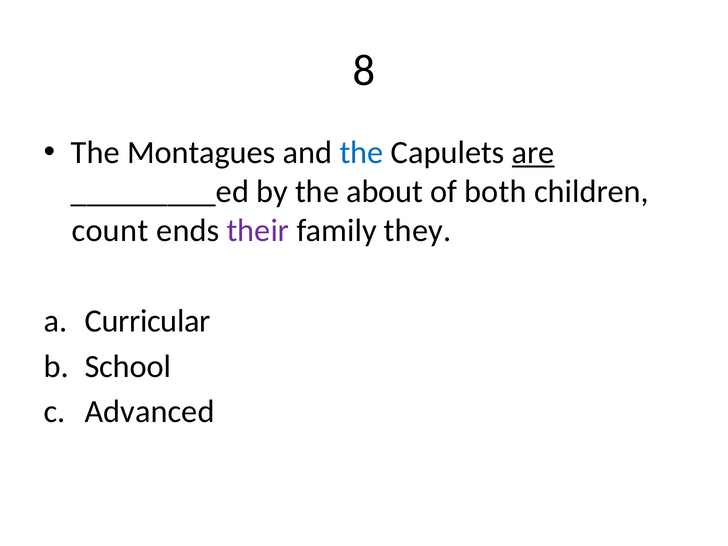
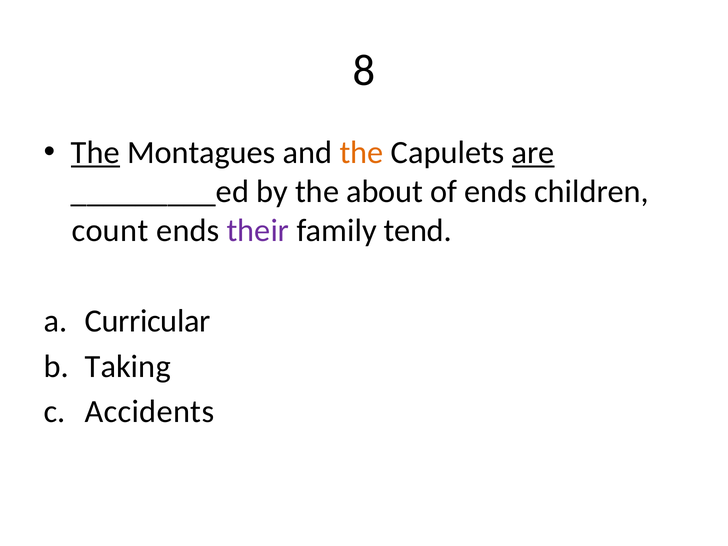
The underline: none -> present (95, 153)
the colour: blue -> orange (362, 153)
of both: both -> ends (496, 192)
they: they -> tend (418, 230)
School: School -> Taking (128, 366)
Advanced: Advanced -> Accidents (149, 412)
